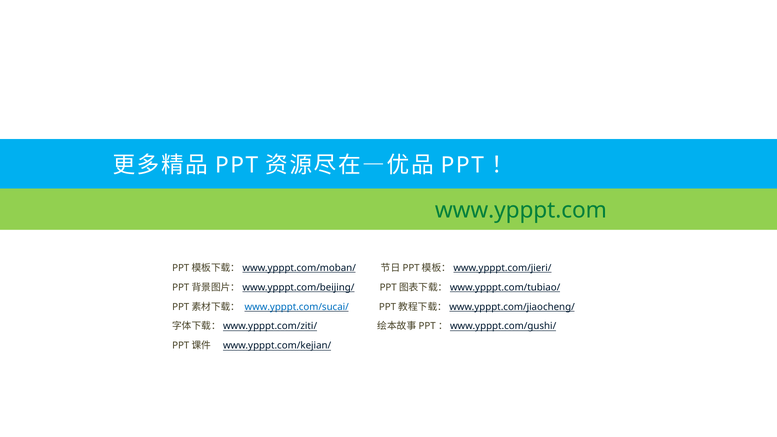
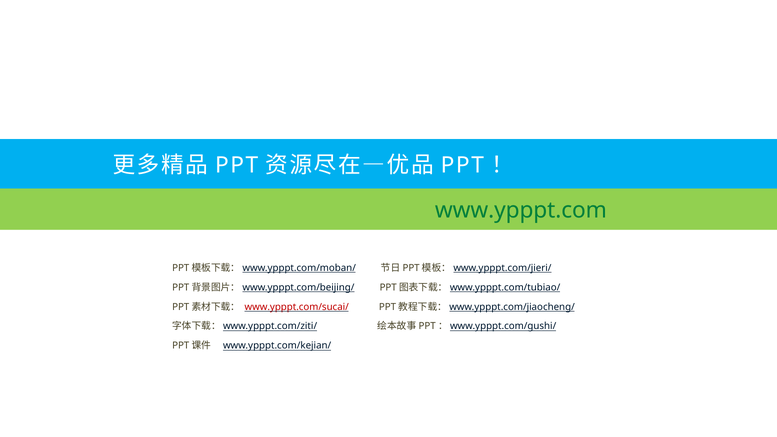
www.ypppt.com/sucai/ colour: blue -> red (297, 307)
